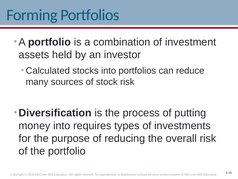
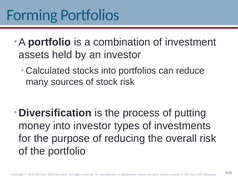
into requires: requires -> investor (92, 125)
